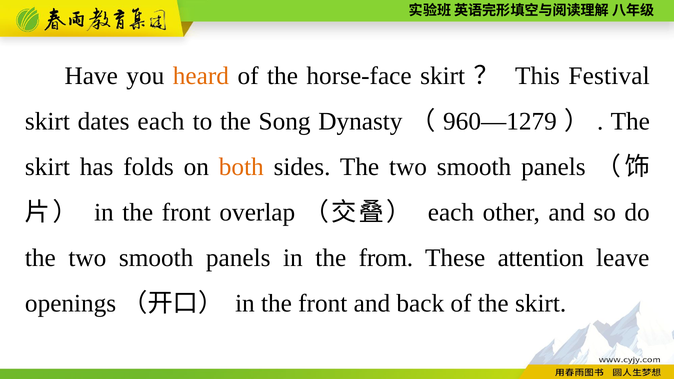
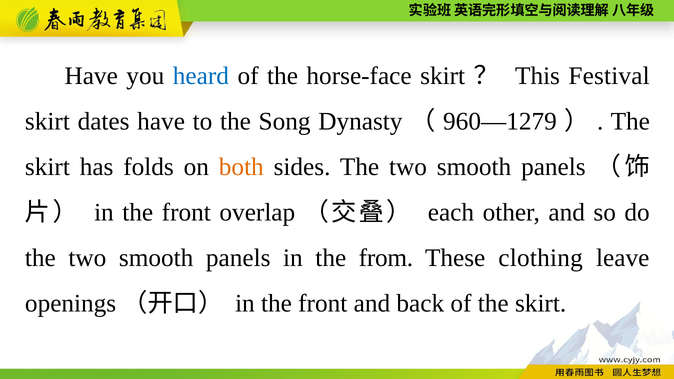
heard colour: orange -> blue (201, 76)
dates each: each -> have (161, 121)
attention: attention -> clothing (541, 258)
